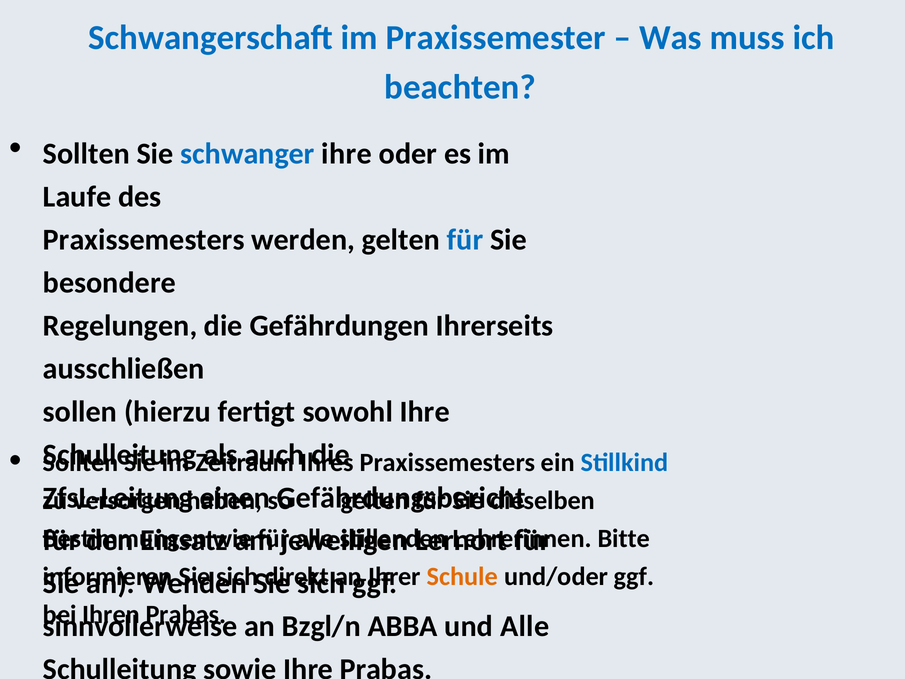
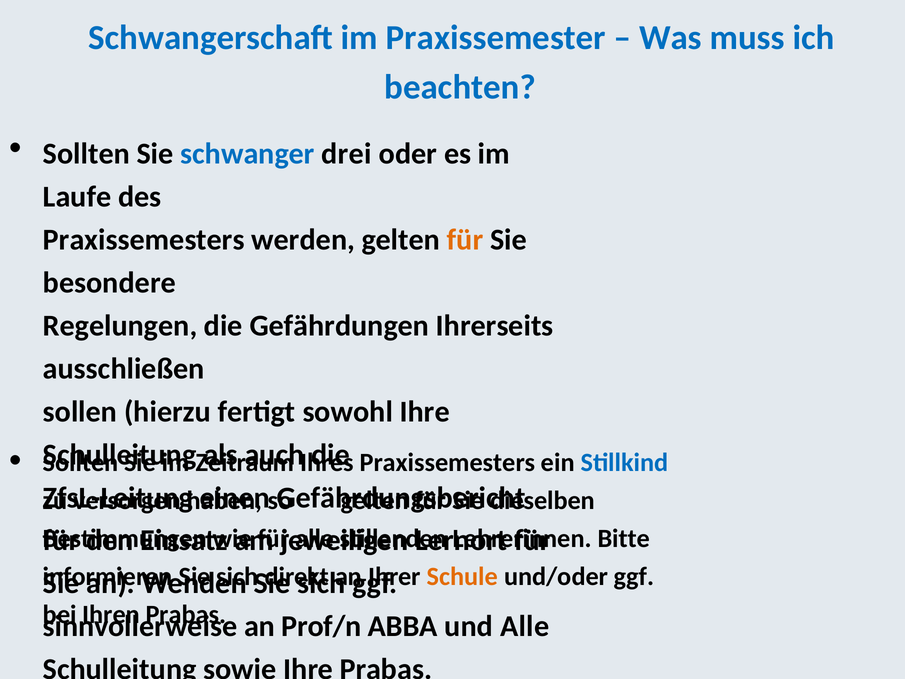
schwanger ihre: ihre -> drei (347, 154)
für colour: blue -> orange (465, 240)
Bzgl/n: Bzgl/n -> Prof/n (321, 626)
